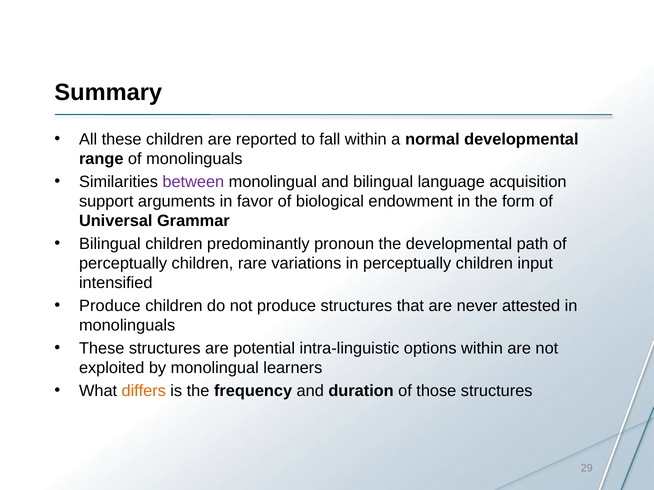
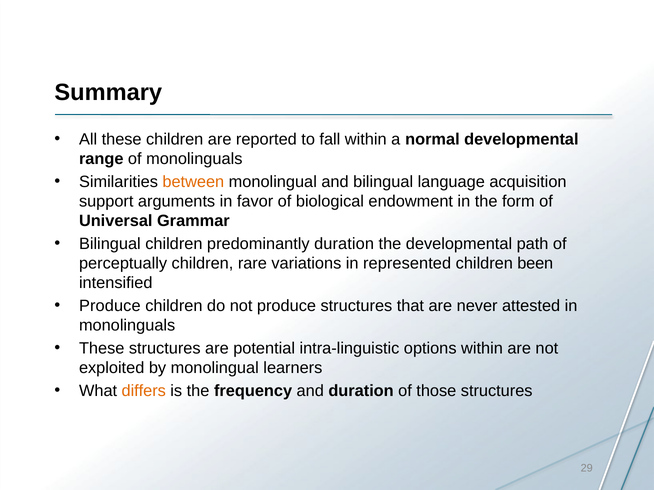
between colour: purple -> orange (193, 182)
predominantly pronoun: pronoun -> duration (344, 244)
in perceptually: perceptually -> represented (407, 264)
input: input -> been (535, 264)
